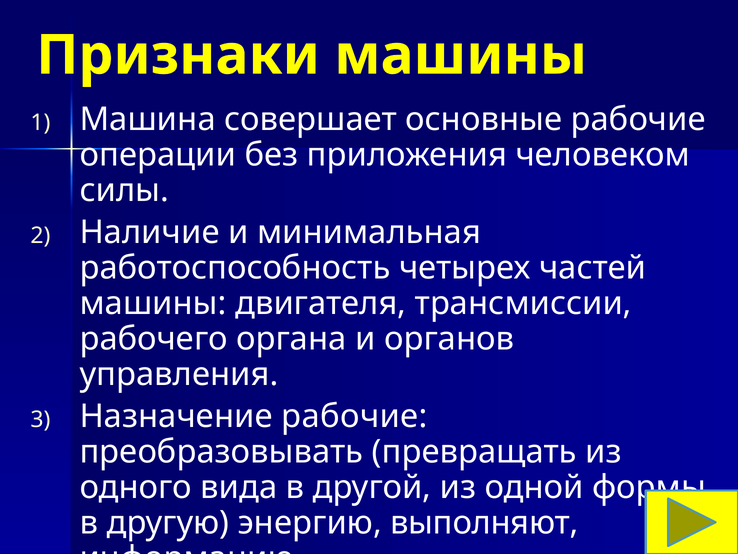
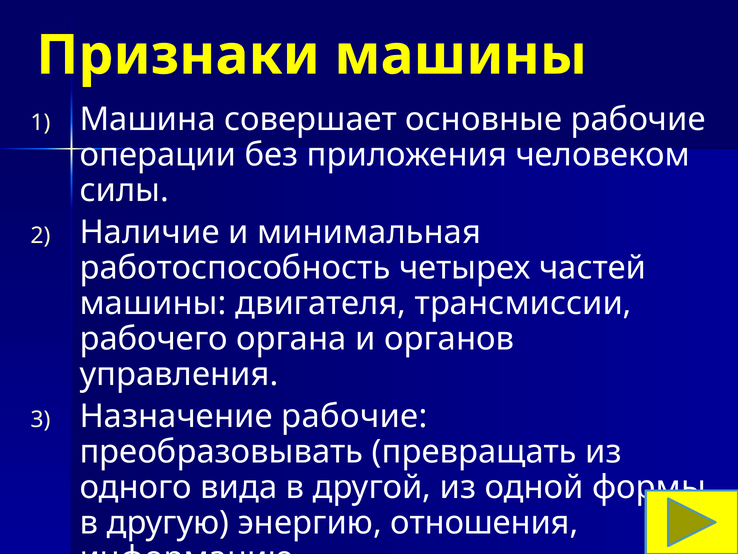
выполняют: выполняют -> отношения (484, 522)
